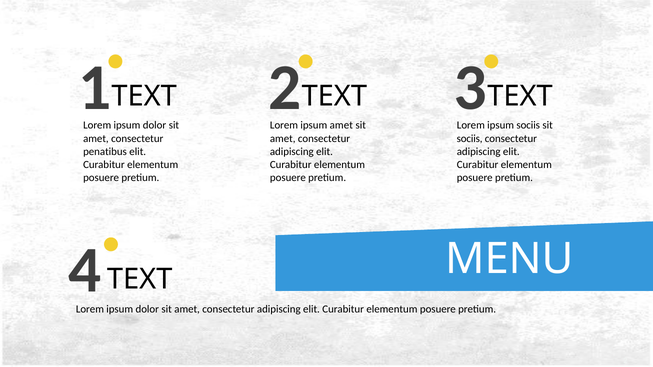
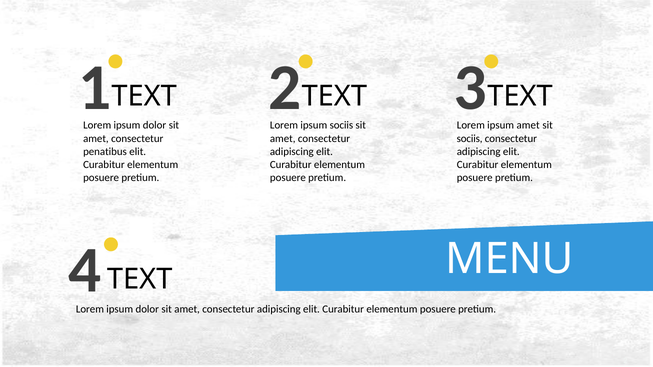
ipsum amet: amet -> sociis (341, 125)
ipsum sociis: sociis -> amet (528, 125)
